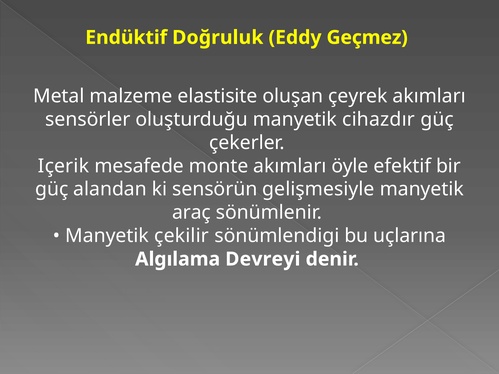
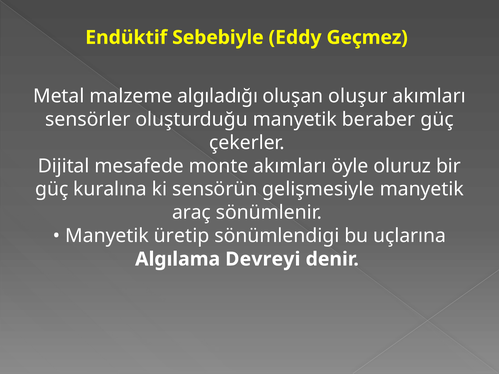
Doğruluk: Doğruluk -> Sebebiyle (218, 38)
elastisite: elastisite -> algıladığı (218, 96)
çeyrek: çeyrek -> oluşur (358, 96)
cihazdır: cihazdır -> beraber (379, 119)
Içerik: Içerik -> Dijital (64, 166)
efektif: efektif -> oluruz (402, 166)
alandan: alandan -> kuralına (110, 189)
çekilir: çekilir -> üretip (182, 236)
